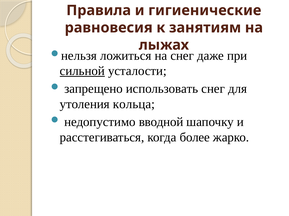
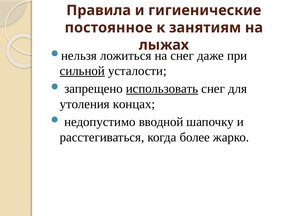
равновесия: равновесия -> постоянное (109, 28)
использовать underline: none -> present (162, 89)
кольца: кольца -> концах (134, 104)
